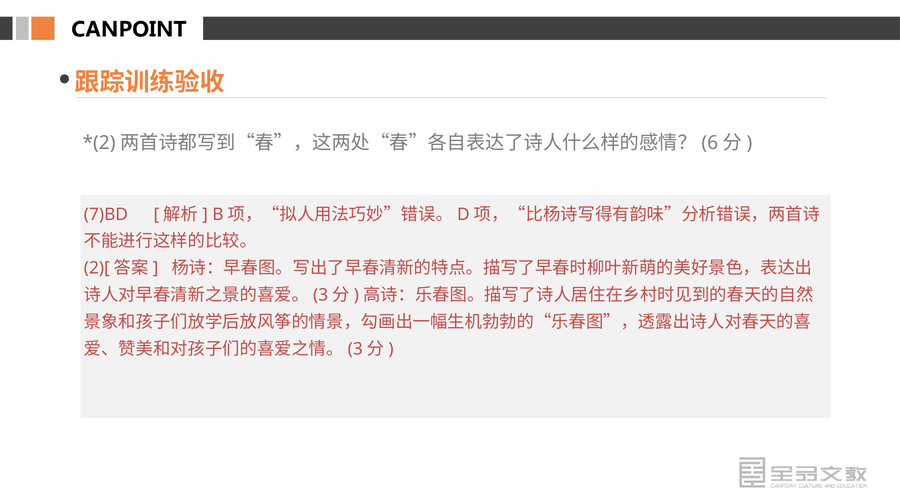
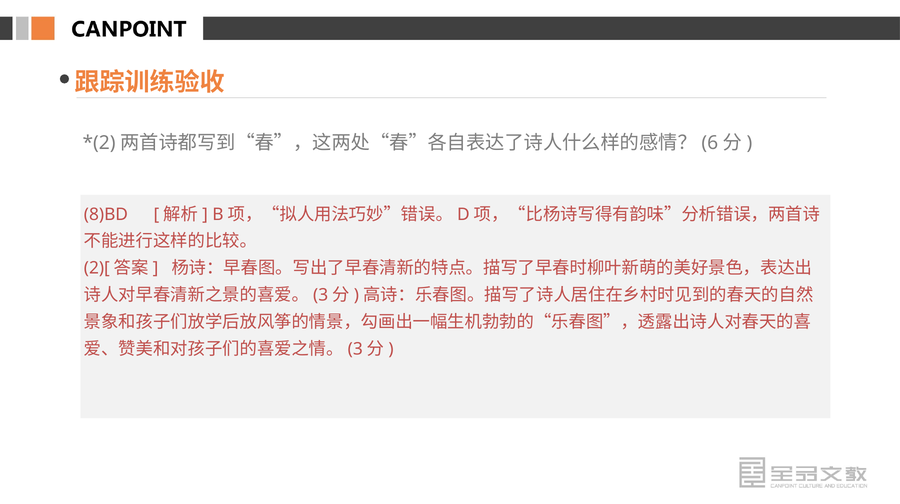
7)BD: 7)BD -> 8)BD (106, 215)
